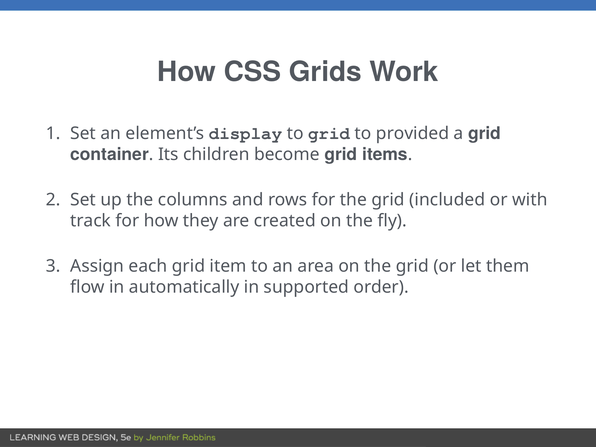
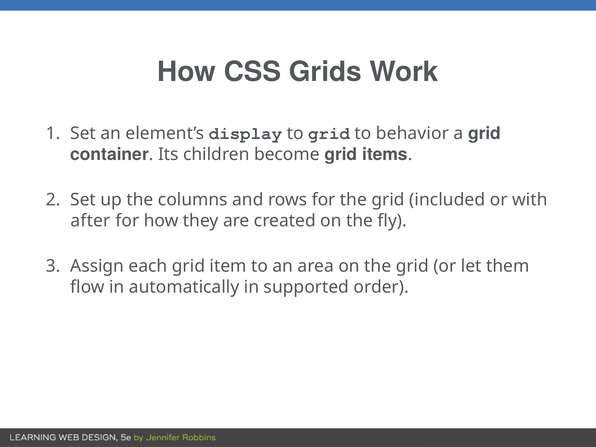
provided: provided -> behavior (412, 133)
track: track -> after (90, 221)
